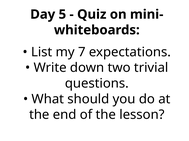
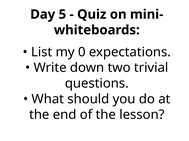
7: 7 -> 0 (82, 52)
